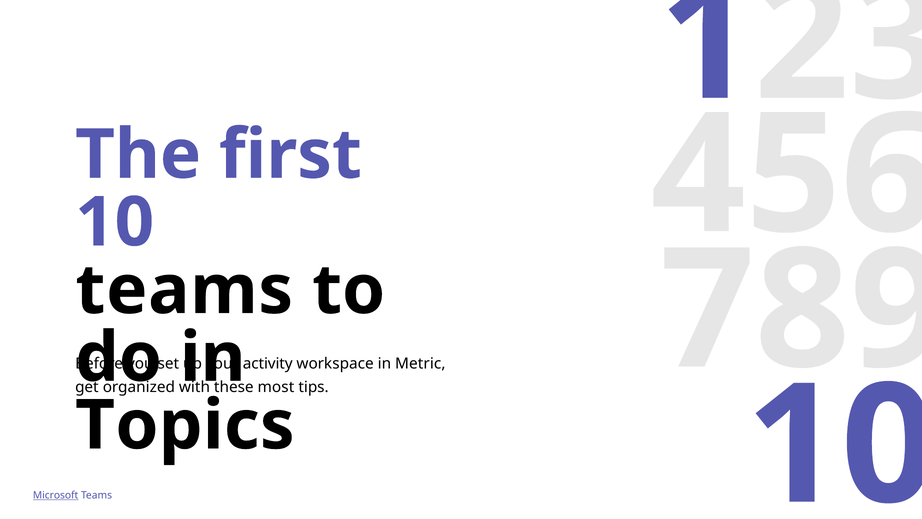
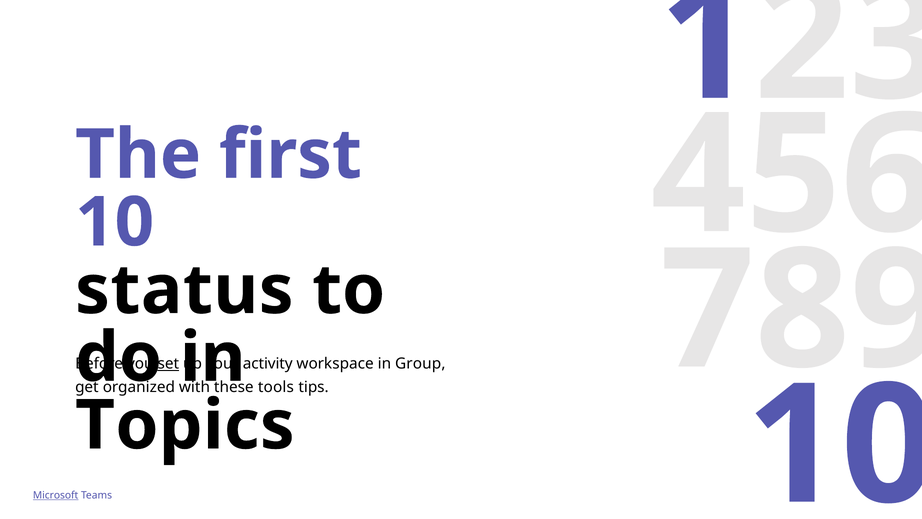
teams: teams -> status (184, 290)
set underline: none -> present (168, 363)
Metric: Metric -> Group (420, 363)
most: most -> tools (276, 387)
